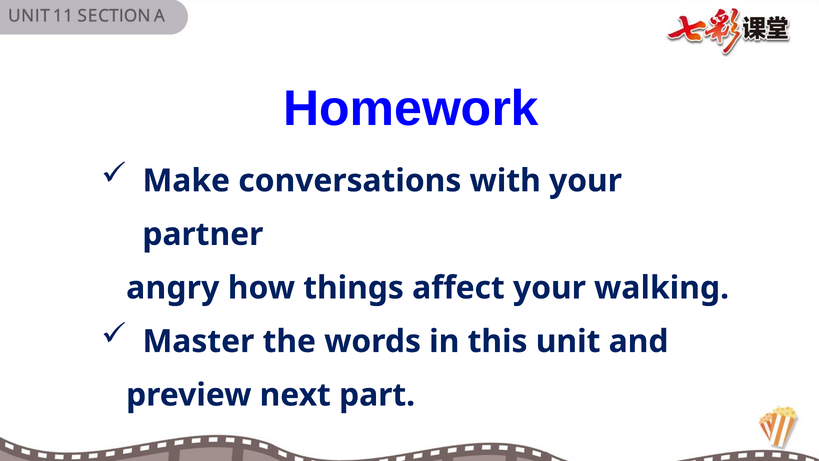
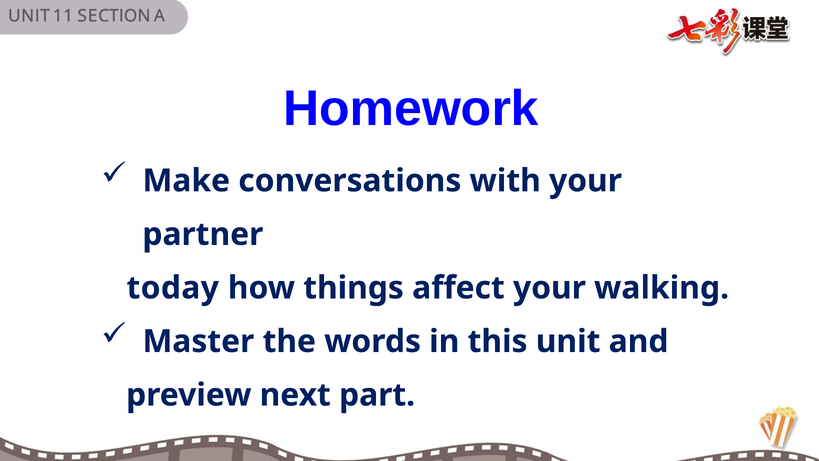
angry: angry -> today (173, 288)
